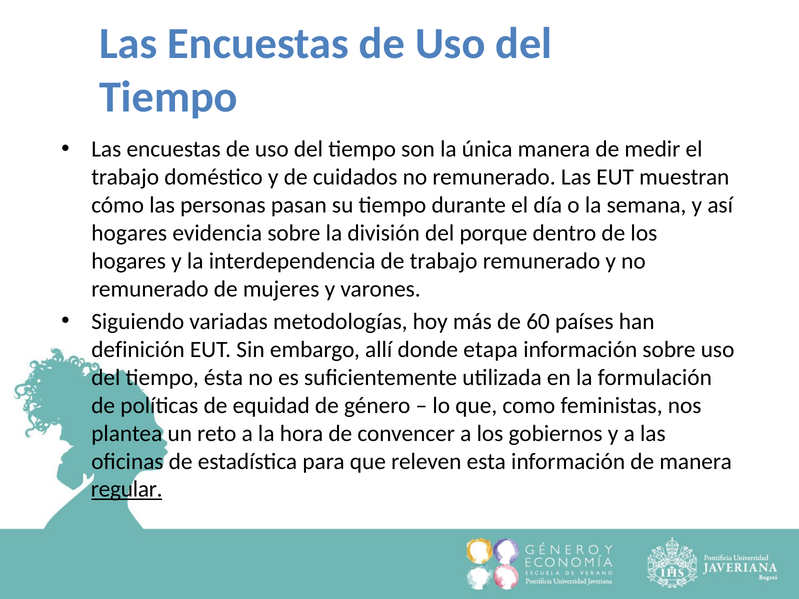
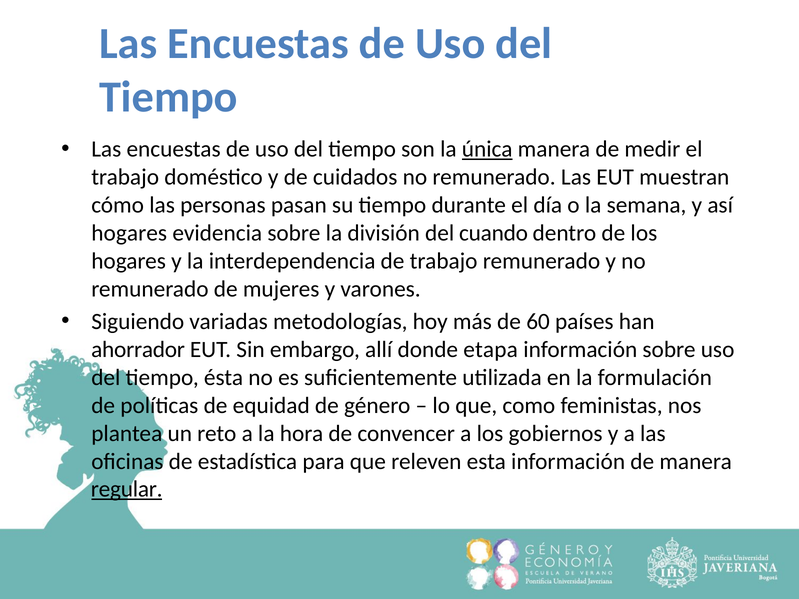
única underline: none -> present (487, 149)
porque: porque -> cuando (494, 233)
definición: definición -> ahorrador (138, 350)
